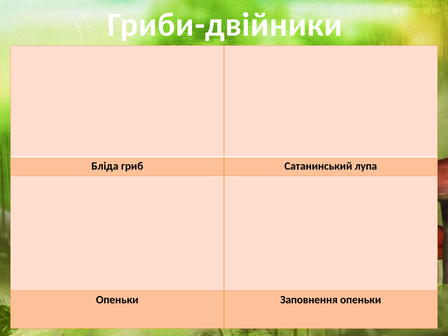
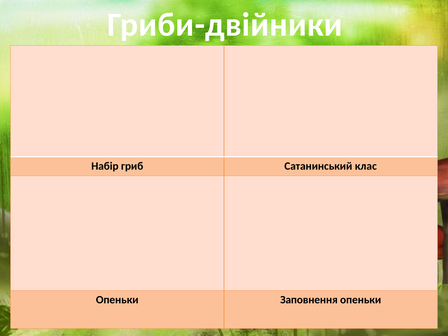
Бліда: Бліда -> Набір (105, 166)
лупа: лупа -> клас (366, 166)
